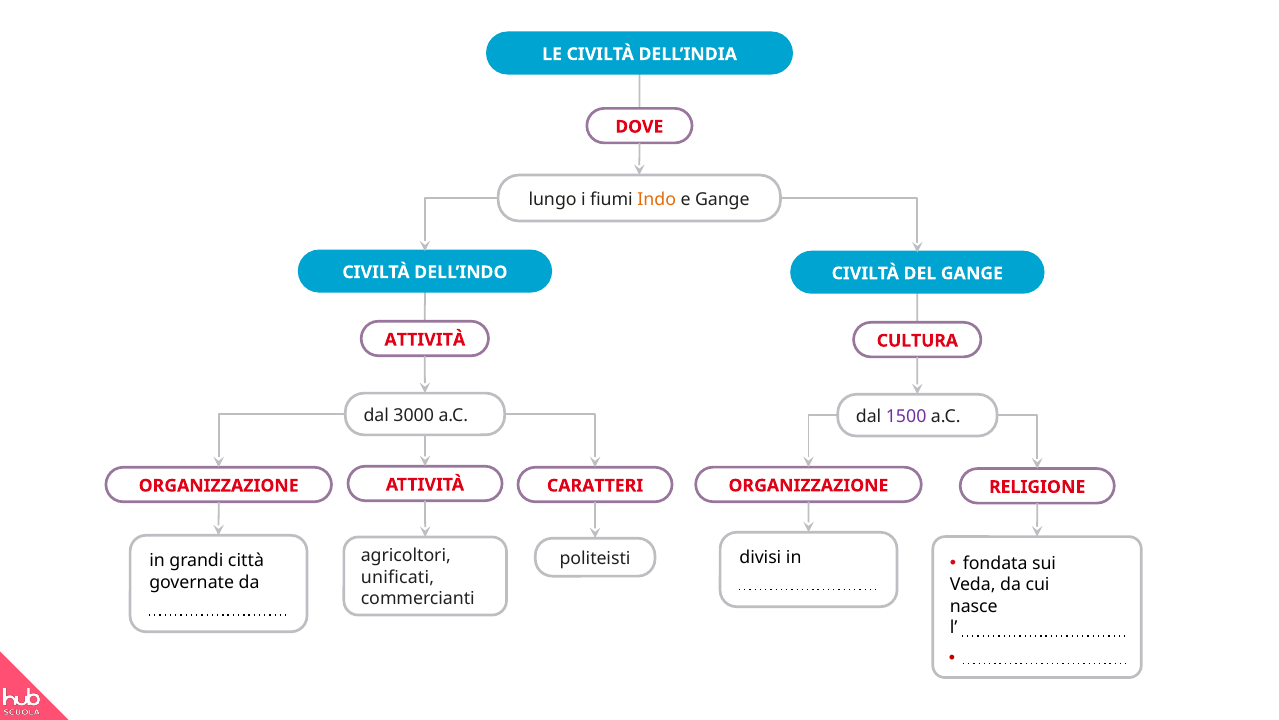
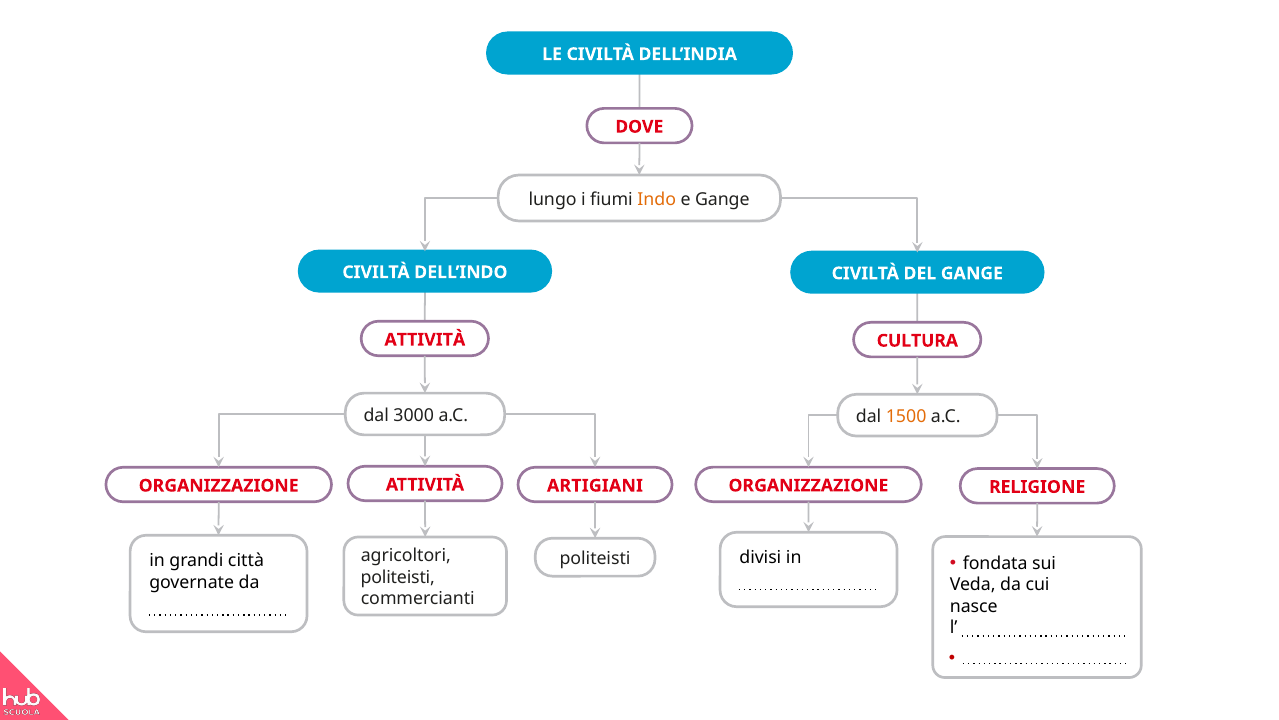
1500 colour: purple -> orange (906, 416)
CARATTERI: CARATTERI -> ARTIGIANI (595, 485)
unificati: unificati -> politeisti (398, 577)
